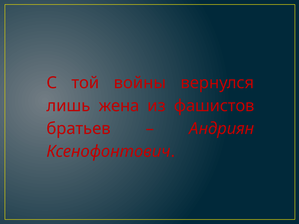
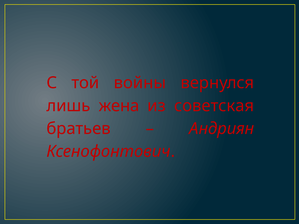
фашистов: фашистов -> советская (214, 106)
